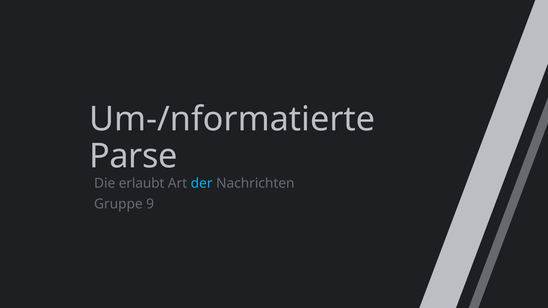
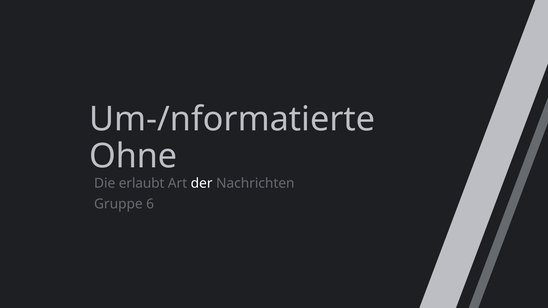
Parse: Parse -> Ohne (133, 156)
der colour: light blue -> white (202, 184)
9: 9 -> 6 (150, 204)
